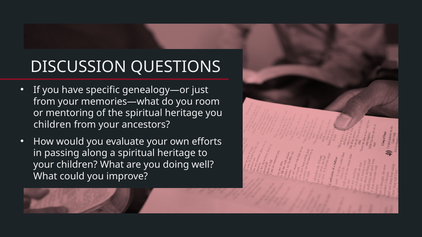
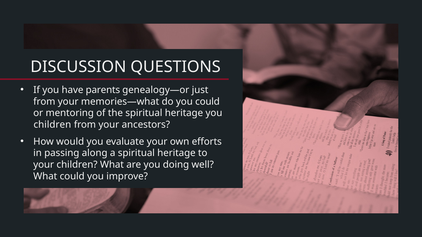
specific: specific -> parents (103, 90)
you room: room -> could (207, 102)
